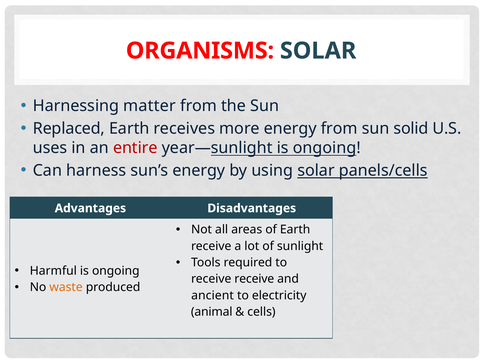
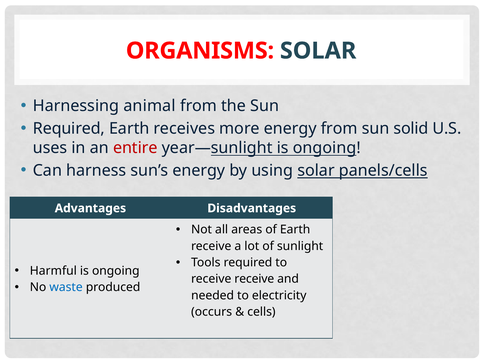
matter: matter -> animal (150, 106)
Replaced: Replaced -> Required (69, 129)
waste colour: orange -> blue (66, 287)
ancient: ancient -> needed (213, 295)
animal: animal -> occurs (212, 312)
